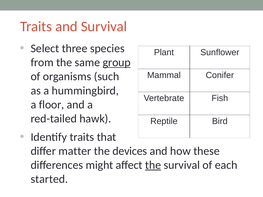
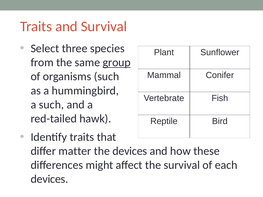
a floor: floor -> such (51, 105)
the underline: present -> none (153, 165)
started: started -> devices (49, 179)
